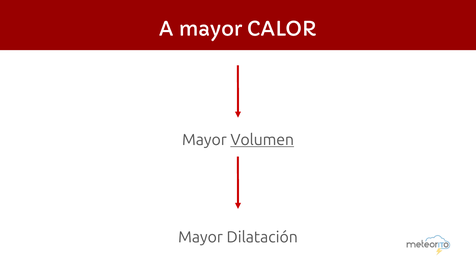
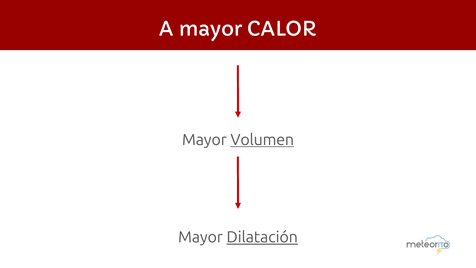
Dilatación underline: none -> present (262, 237)
